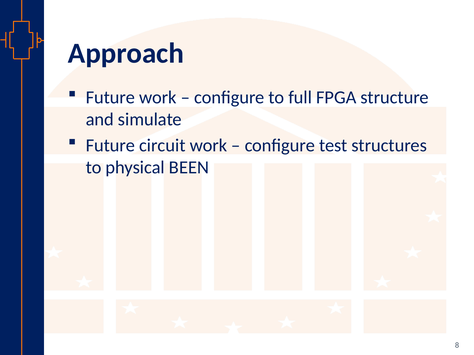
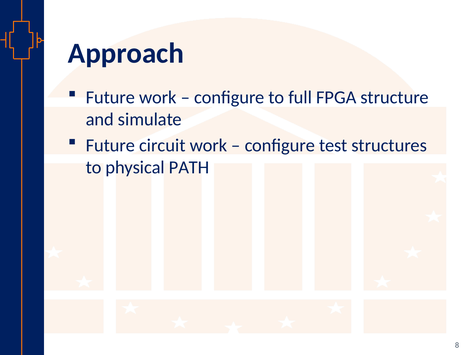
BEEN: BEEN -> PATH (189, 168)
